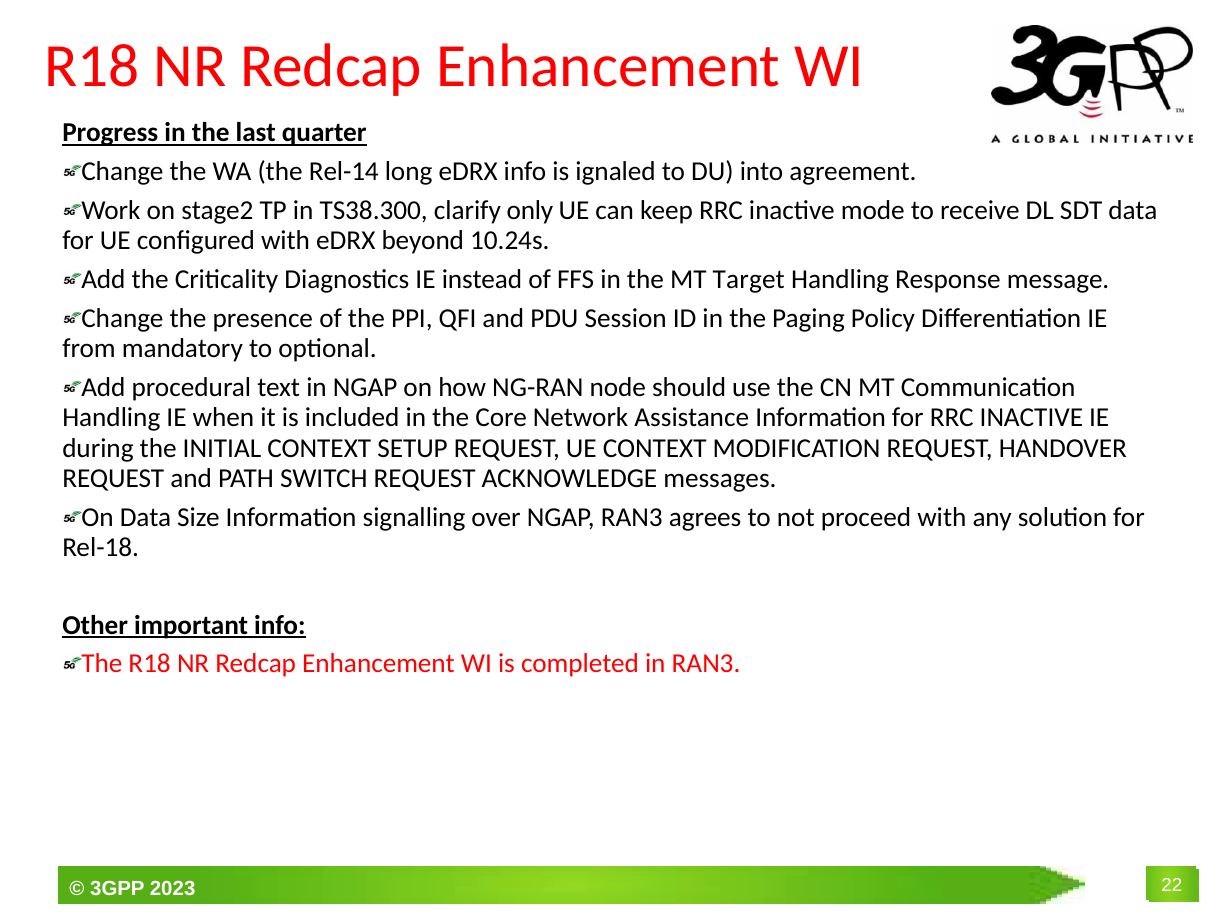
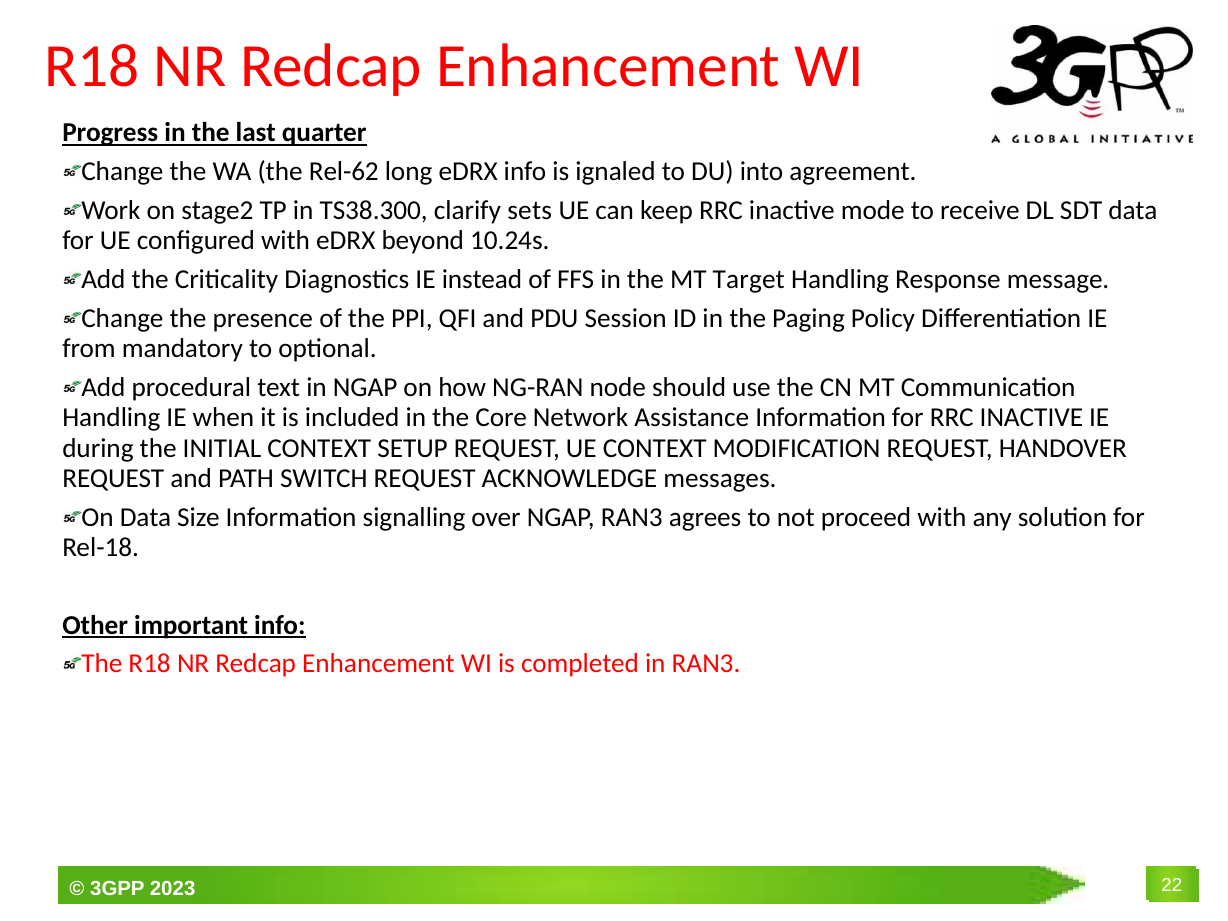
Rel-14: Rel-14 -> Rel-62 (344, 172)
only: only -> sets (530, 210)
